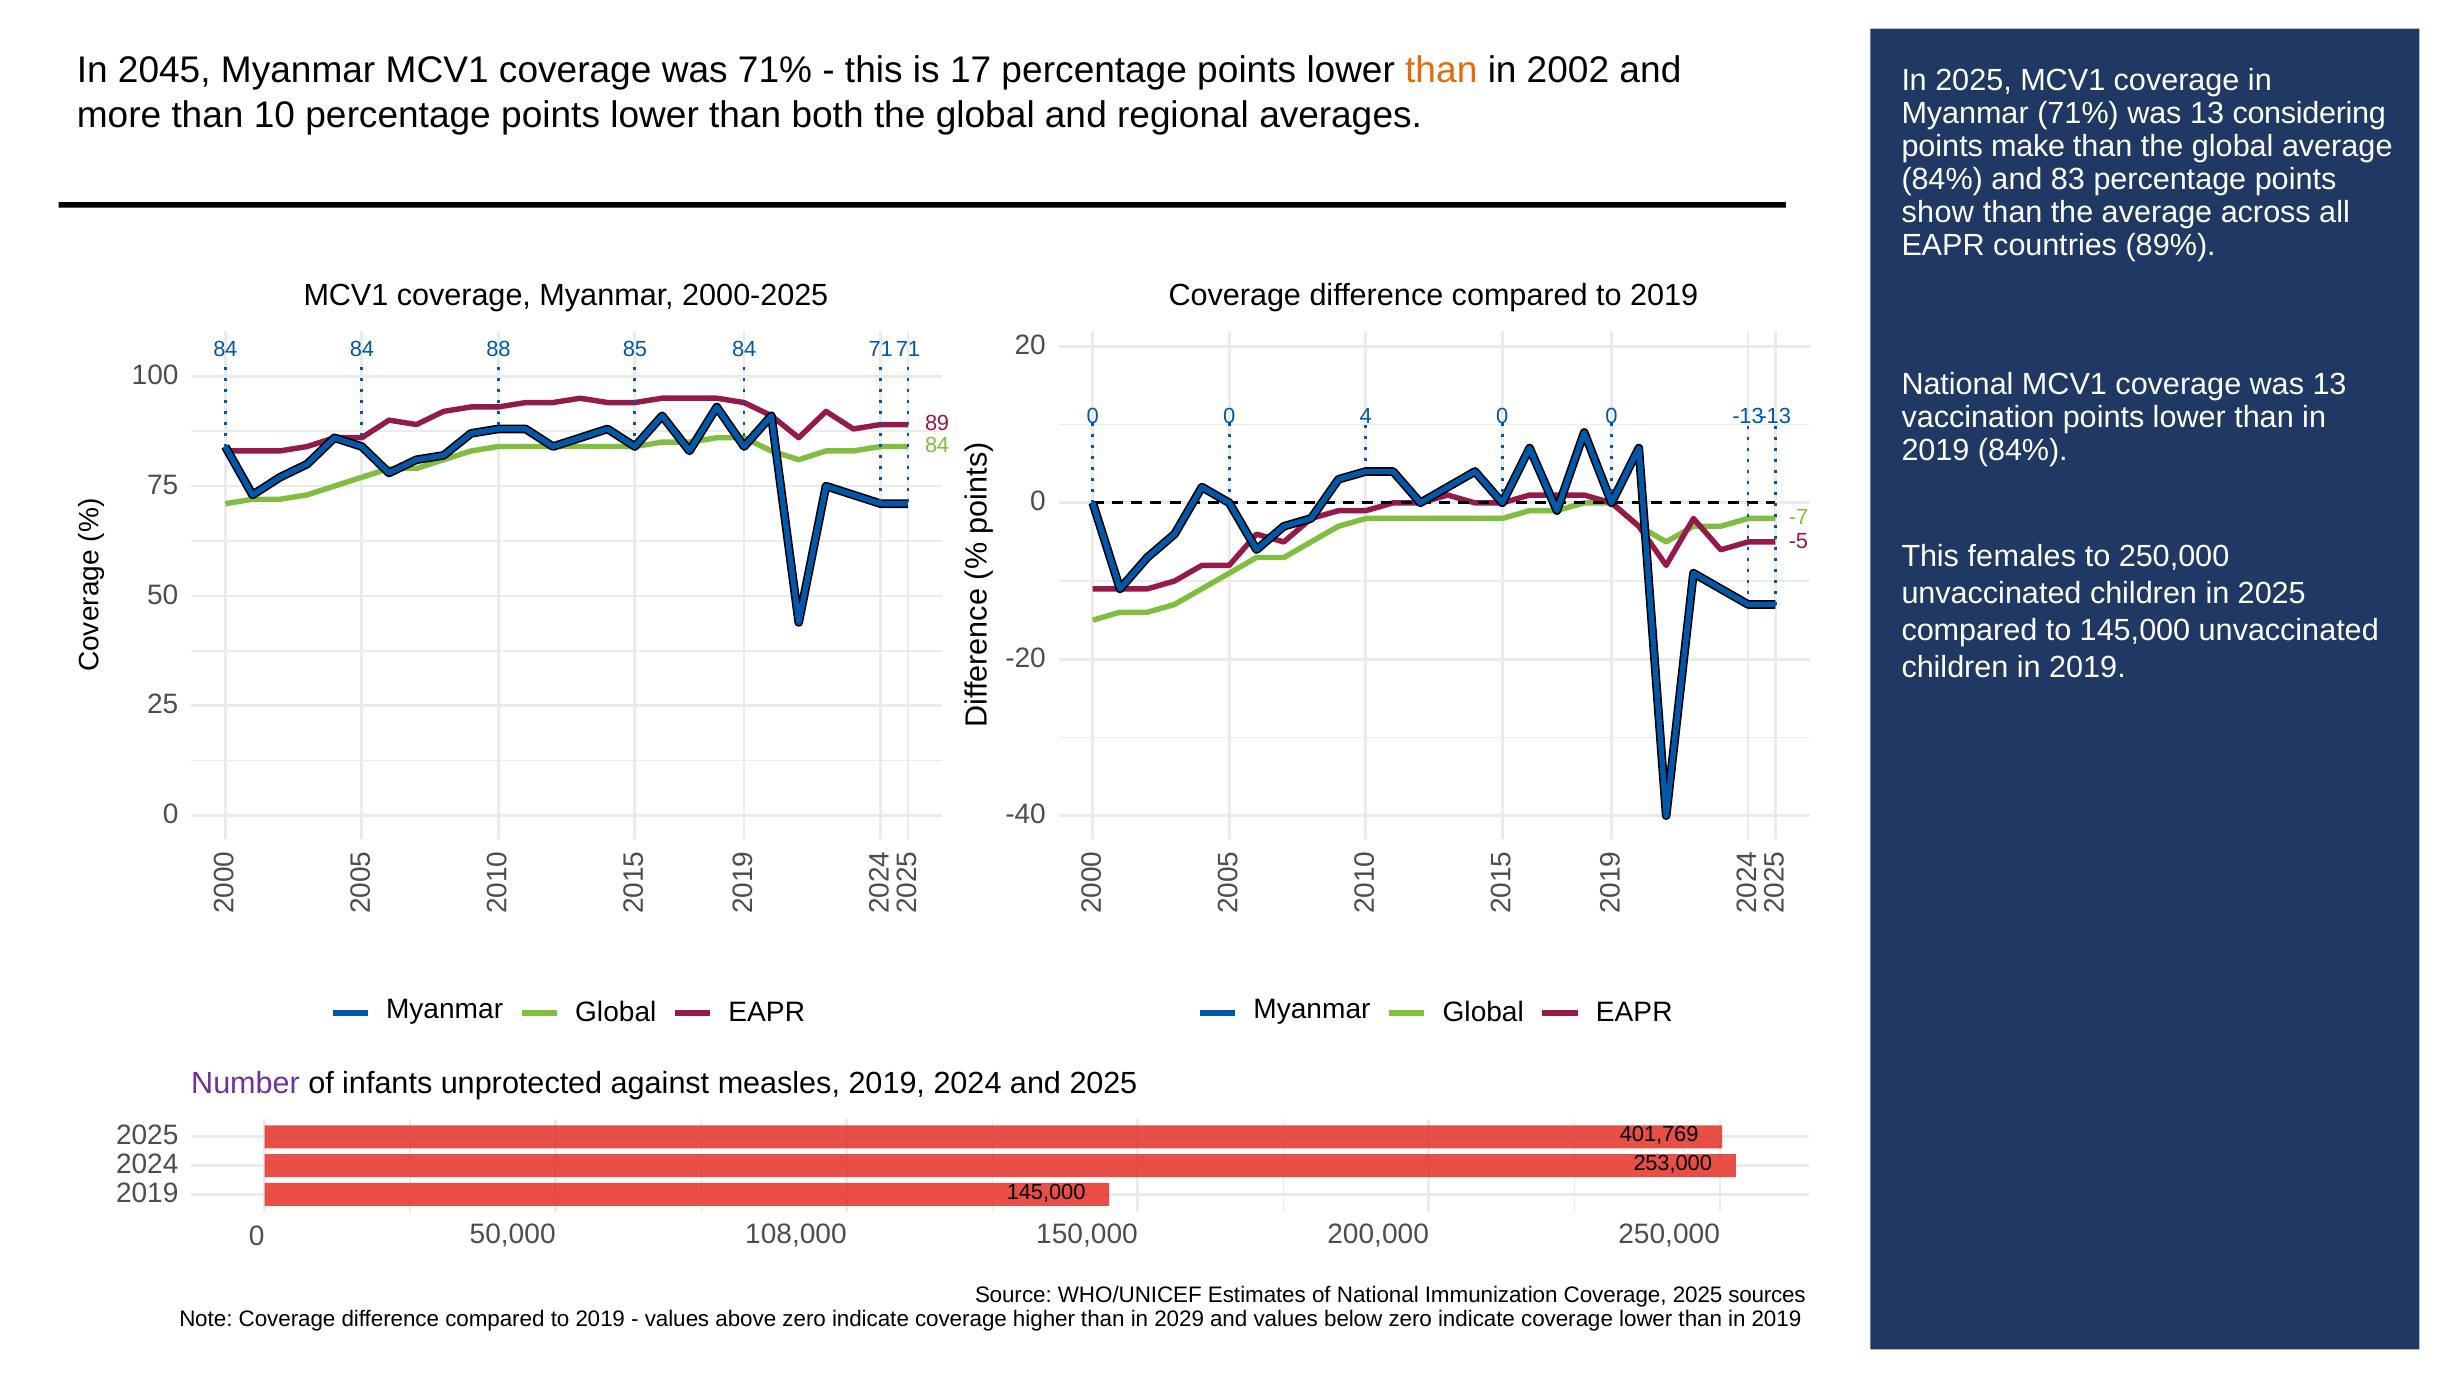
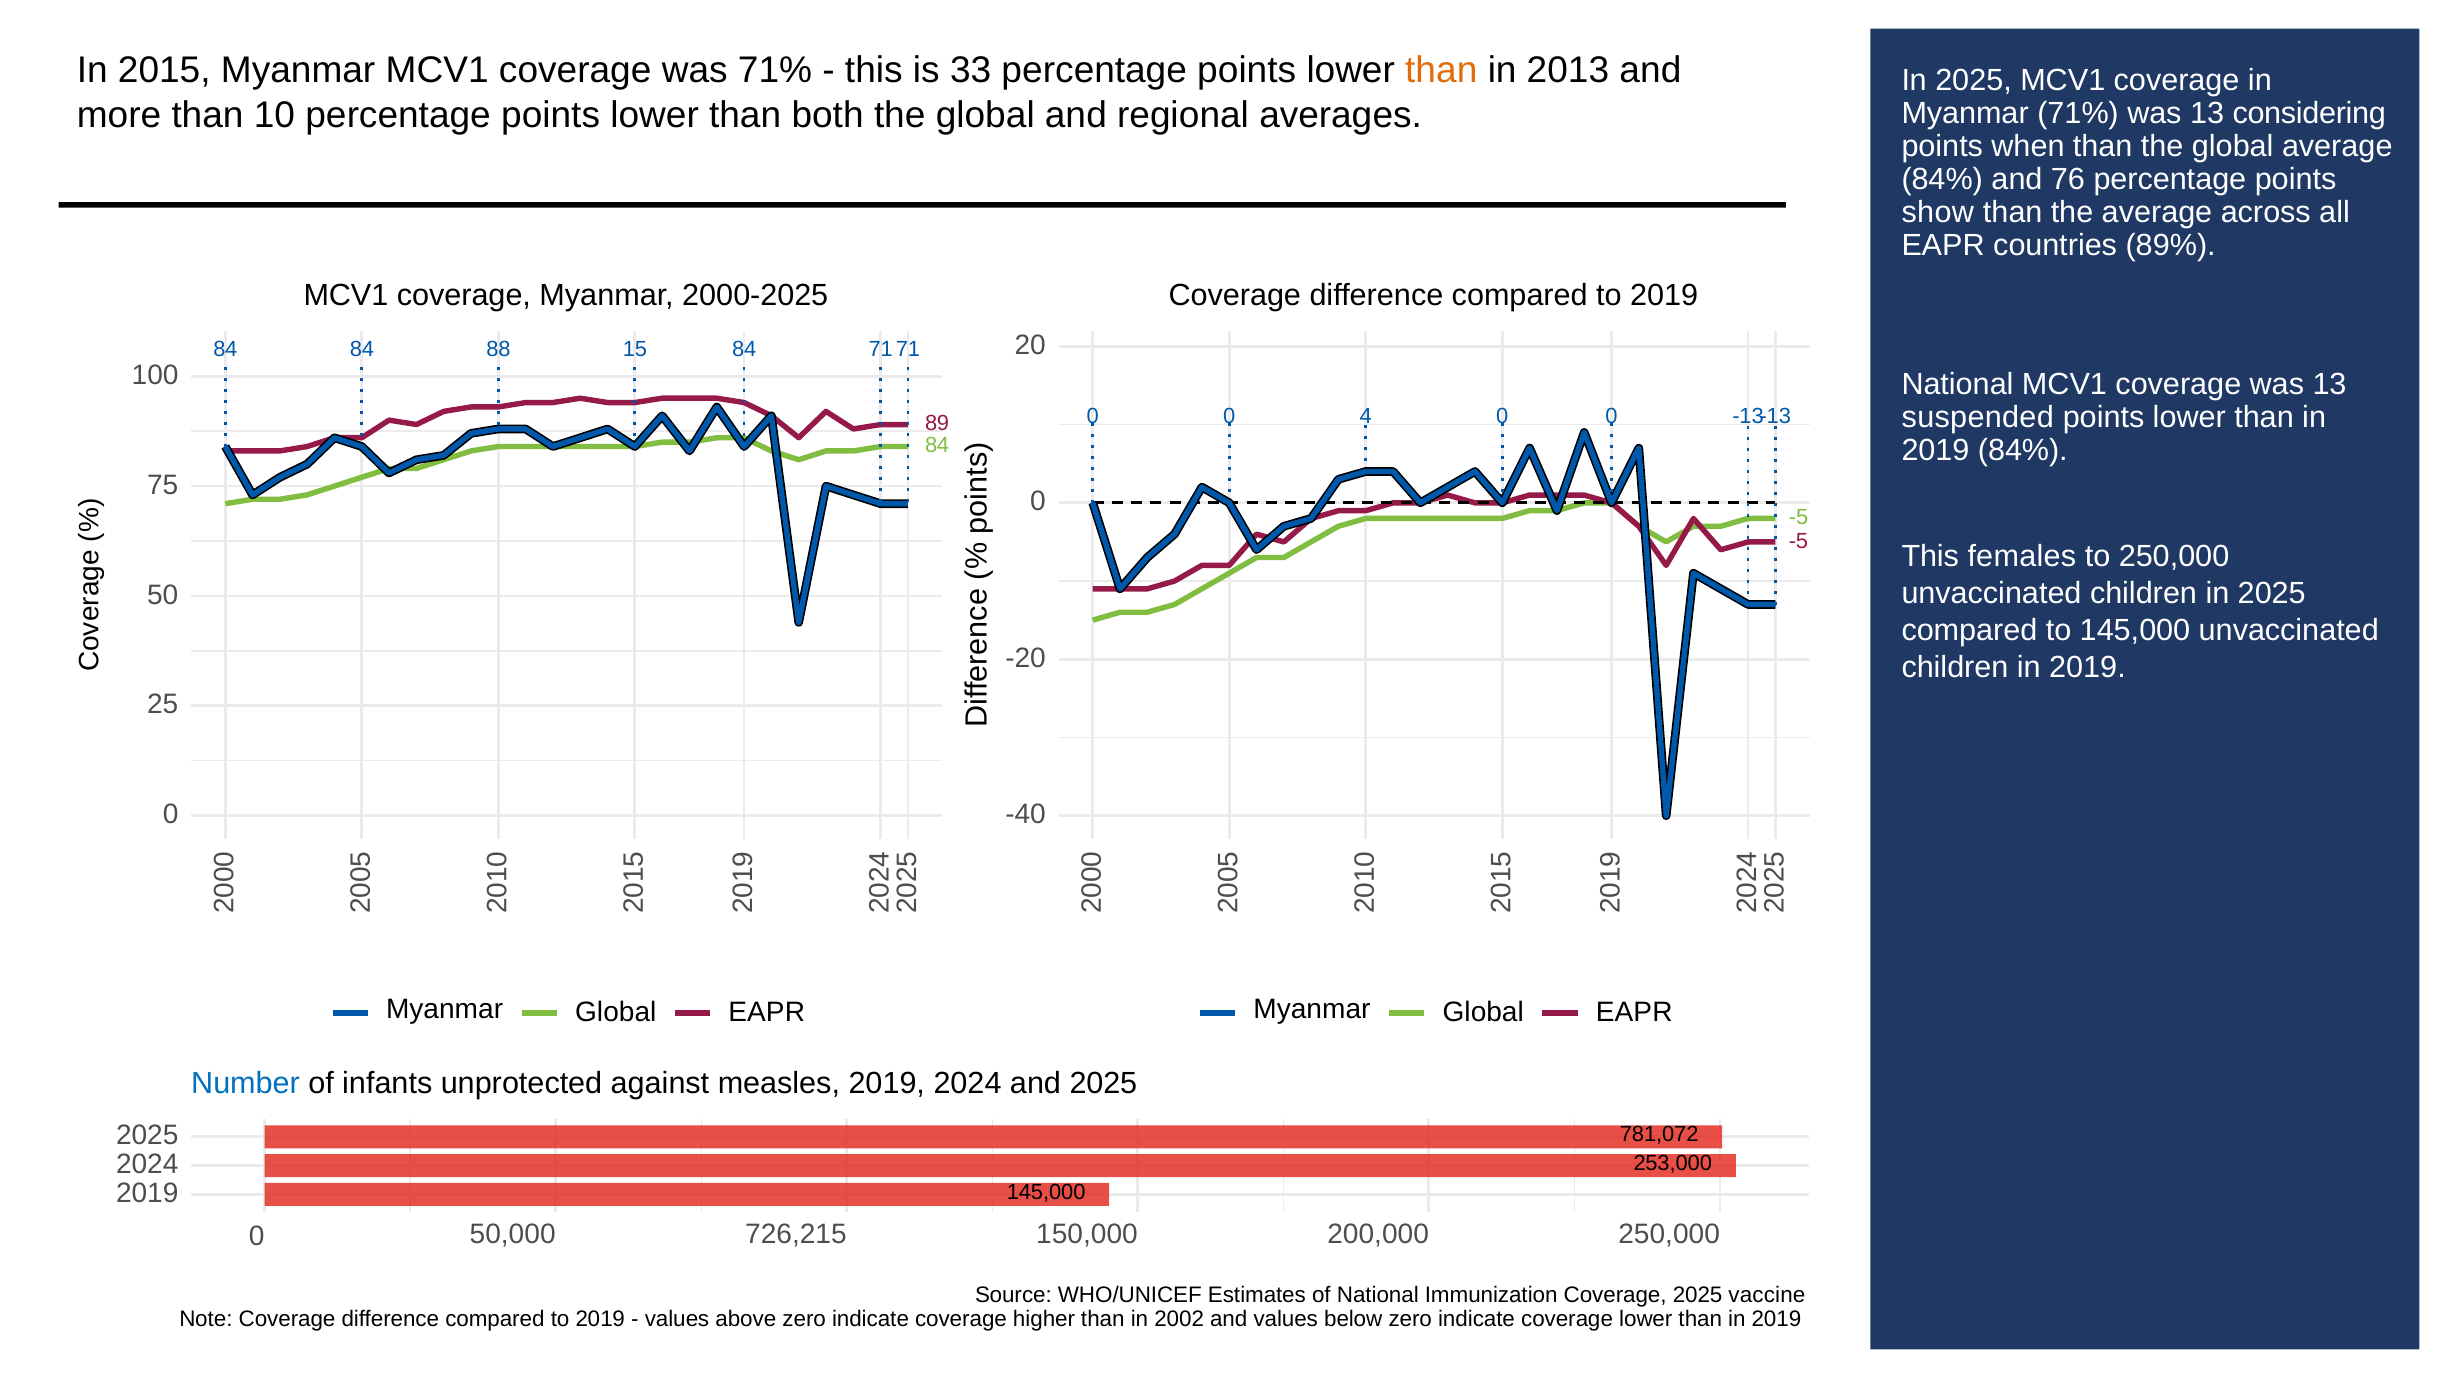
2045: 2045 -> 2015 (164, 71)
17: 17 -> 33 (971, 71)
2002: 2002 -> 2013 (1568, 71)
make: make -> when (2028, 147)
83: 83 -> 76 (2068, 180)
85: 85 -> 15 (635, 349)
vaccination: vaccination -> suspended (1978, 417)
-7: -7 -> -5 (1799, 518)
Number colour: purple -> blue (246, 1084)
401,769: 401,769 -> 781,072 (1659, 1135)
108,000: 108,000 -> 726,215 (796, 1235)
sources: sources -> vaccine (1767, 1295)
2029: 2029 -> 2002 (1179, 1319)
